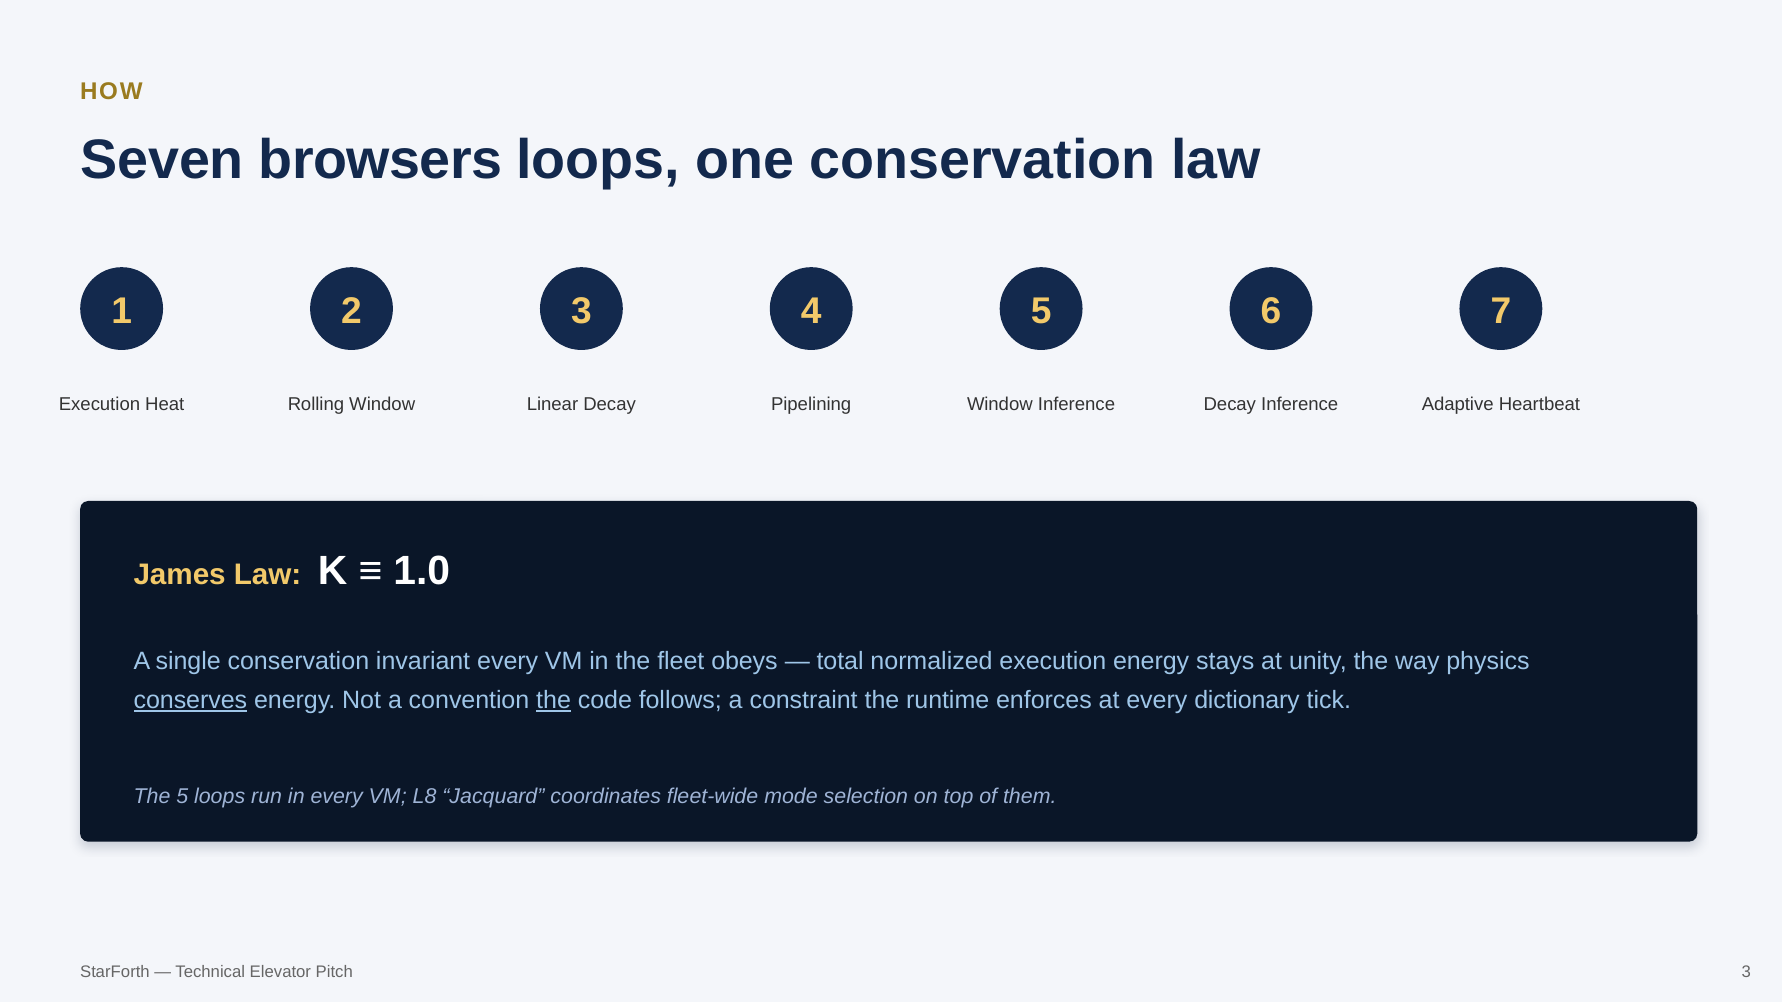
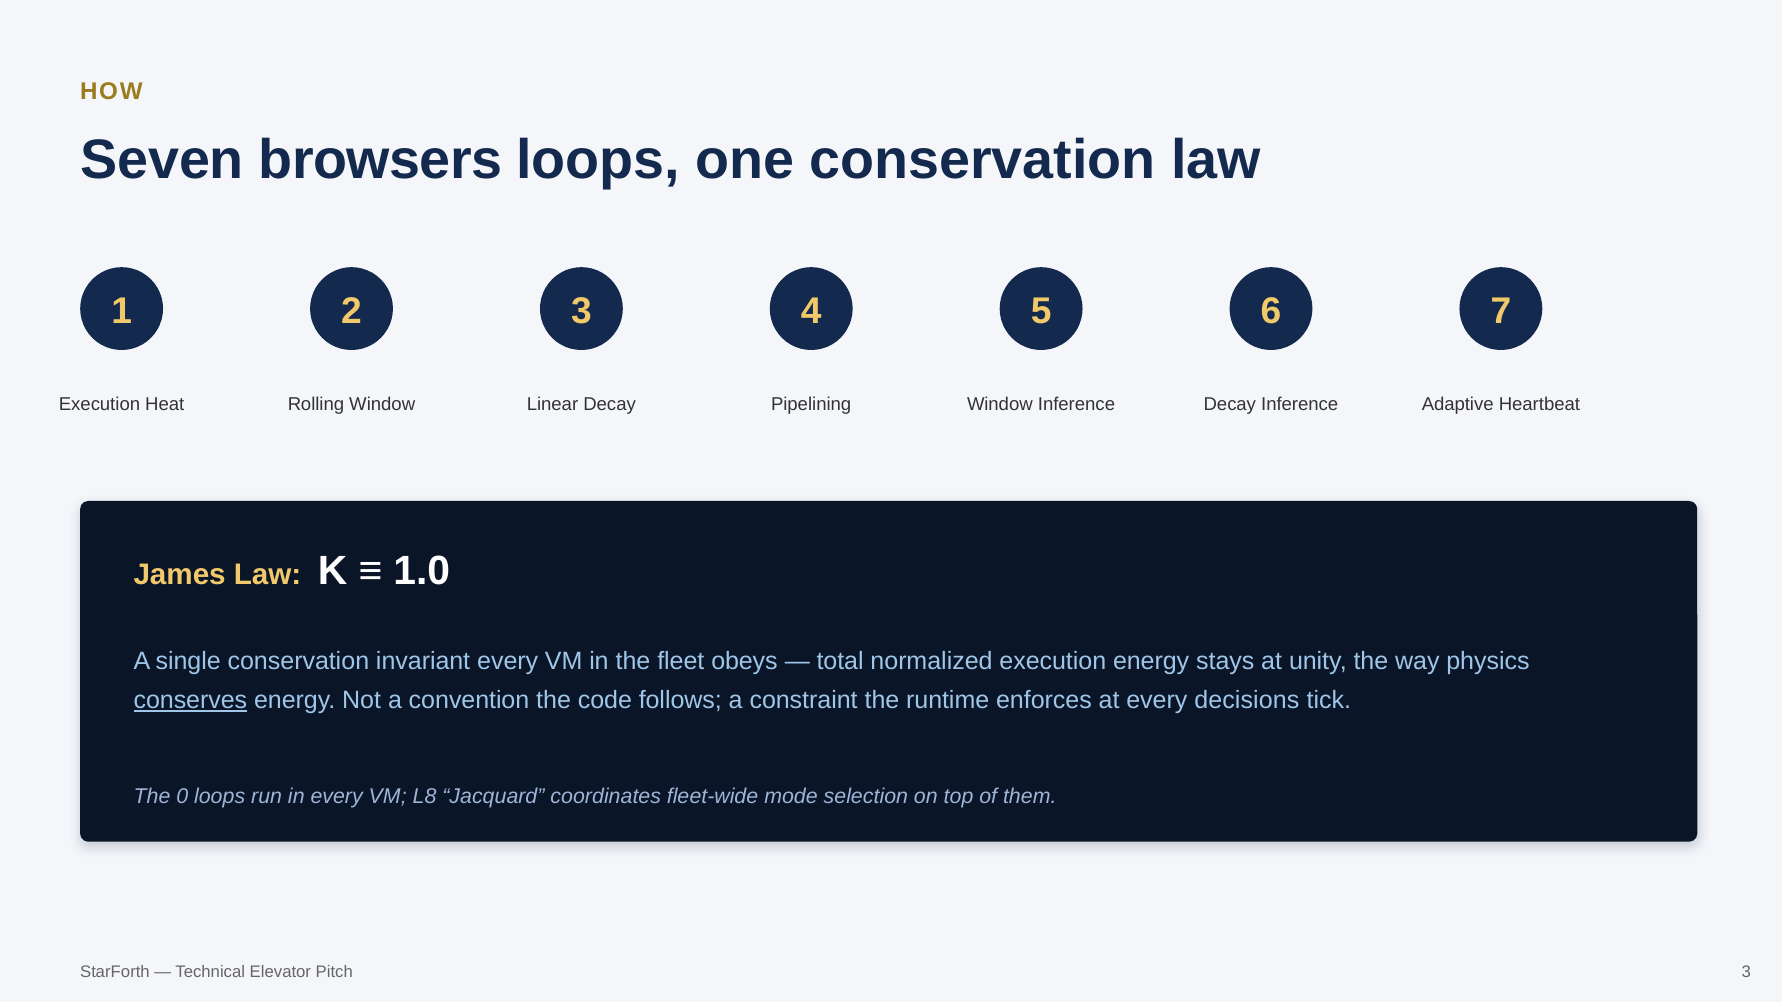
the underline: present -> none (554, 701)
dictionary: dictionary -> decisions (1247, 701)
The 5: 5 -> 0 (182, 797)
